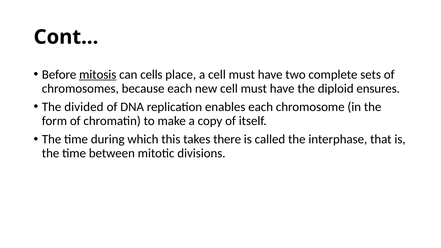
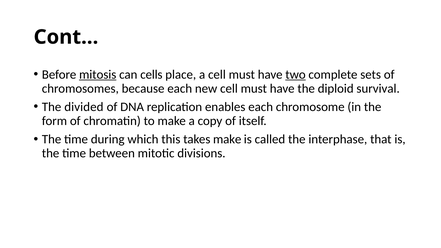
two underline: none -> present (296, 75)
ensures: ensures -> survival (378, 88)
takes there: there -> make (227, 139)
